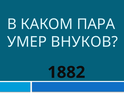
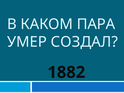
ВНУКОВ: ВНУКОВ -> СОЗДАЛ (84, 42)
